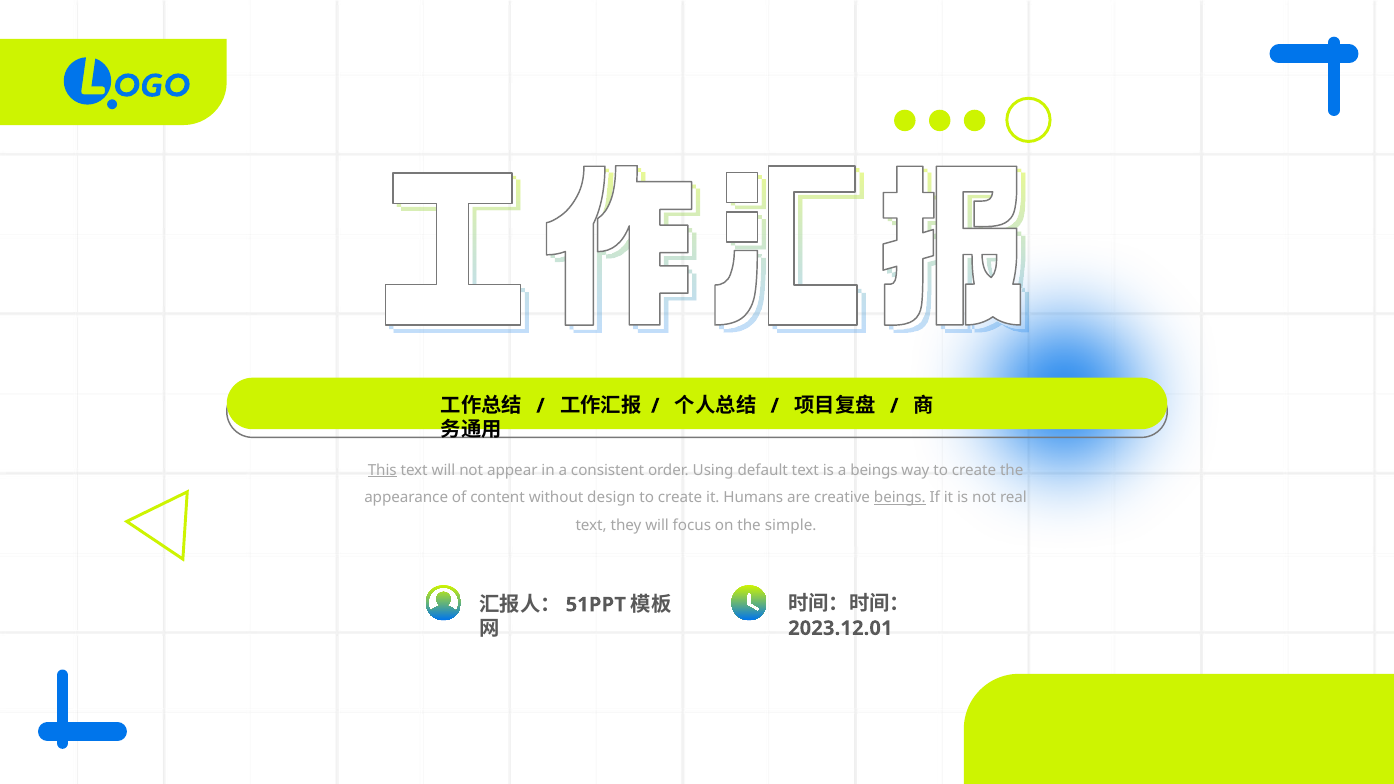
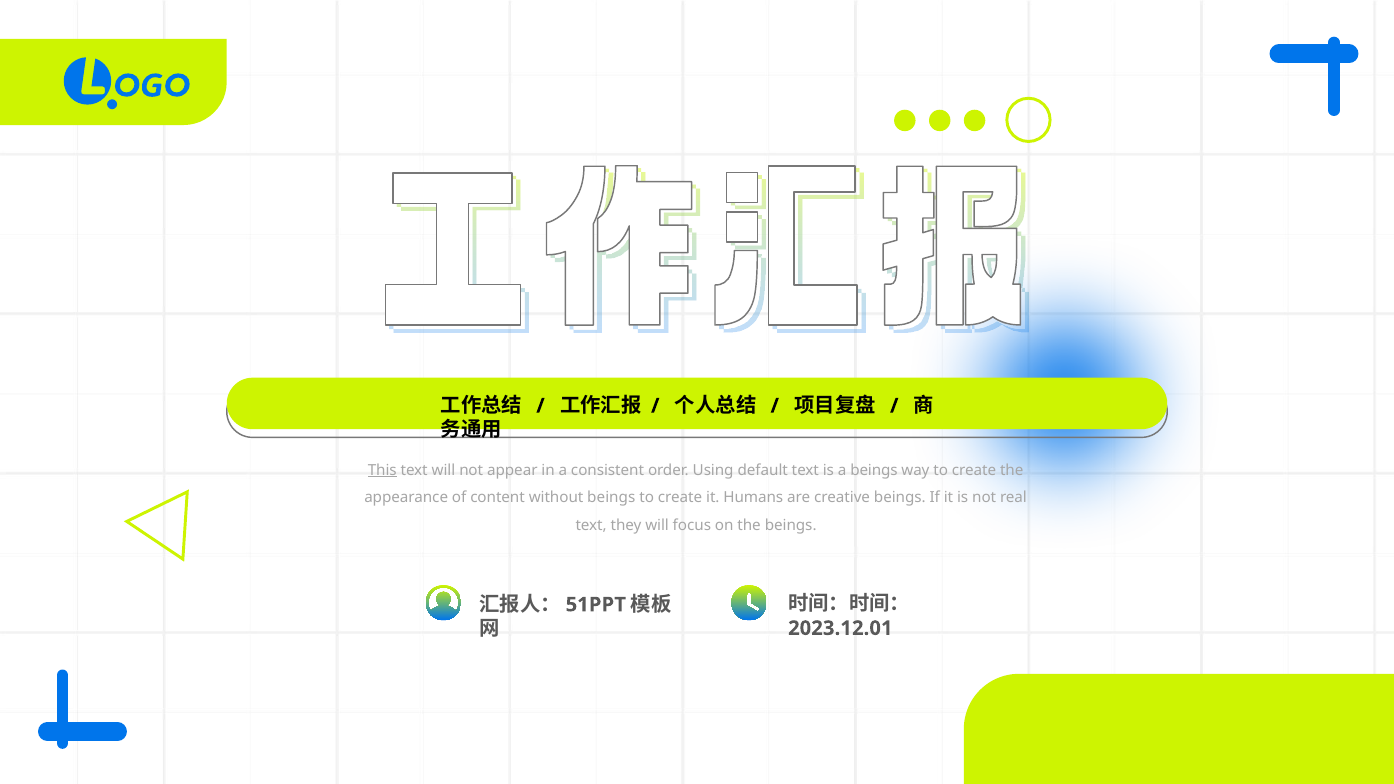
without design: design -> beings (611, 498)
beings underline: present -> none (900, 498)
the simple: simple -> beings (791, 525)
